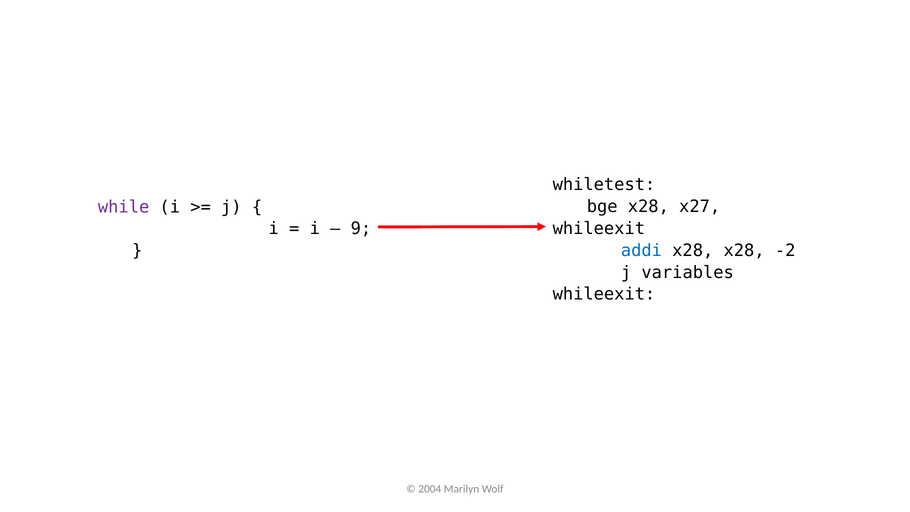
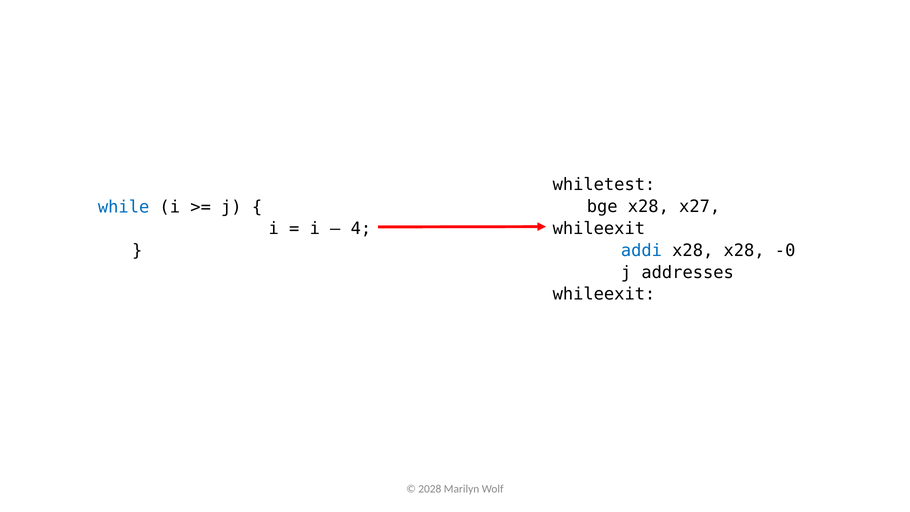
while colour: purple -> blue (124, 207)
9: 9 -> 4 (361, 229)
-2: -2 -> -0 (785, 250)
variables: variables -> addresses (688, 272)
2004: 2004 -> 2028 (430, 489)
